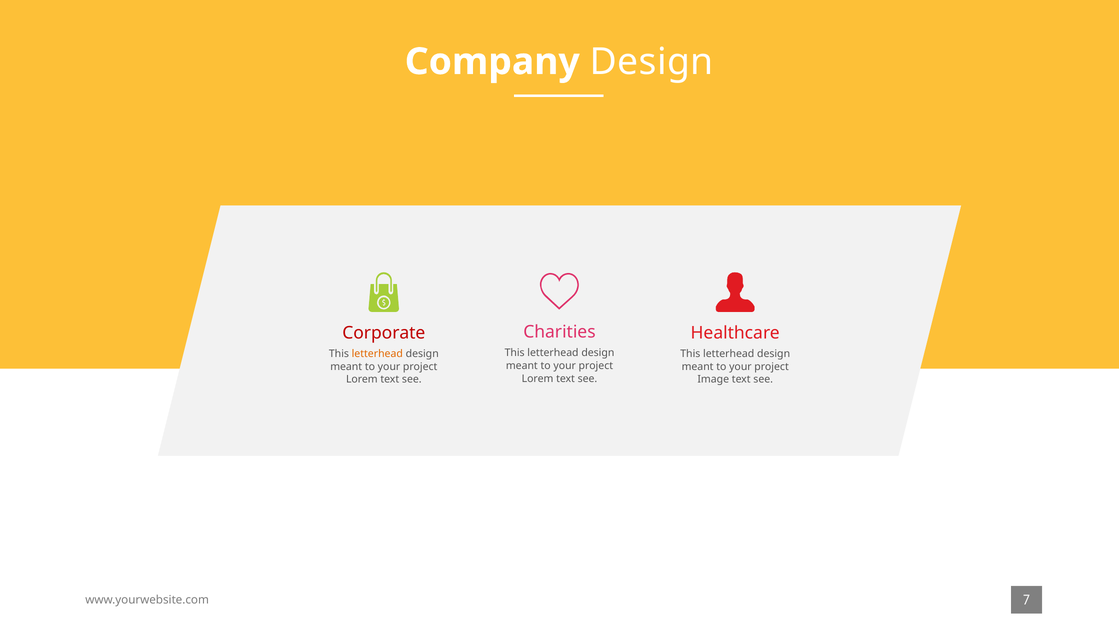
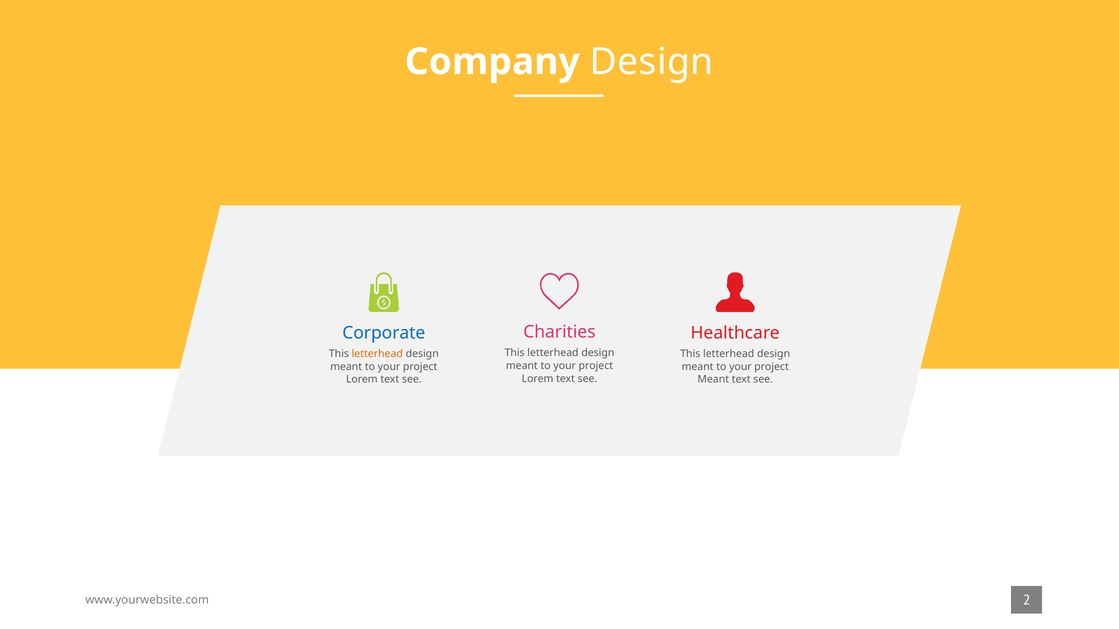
Corporate colour: red -> blue (384, 333)
Image: Image -> Meant (713, 380)
7: 7 -> 2 (1027, 600)
